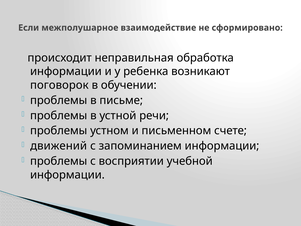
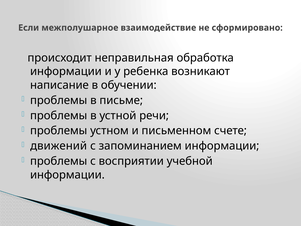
поговорок: поговорок -> написание (59, 85)
